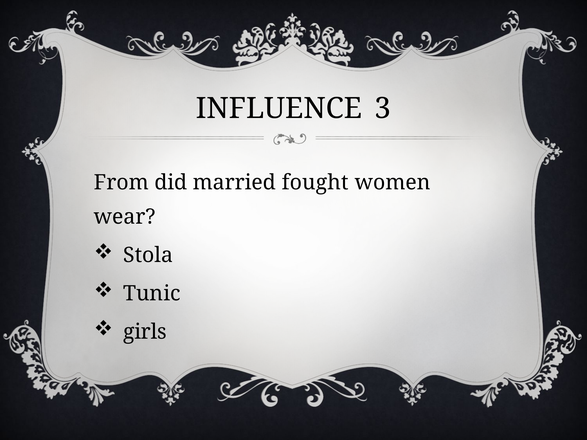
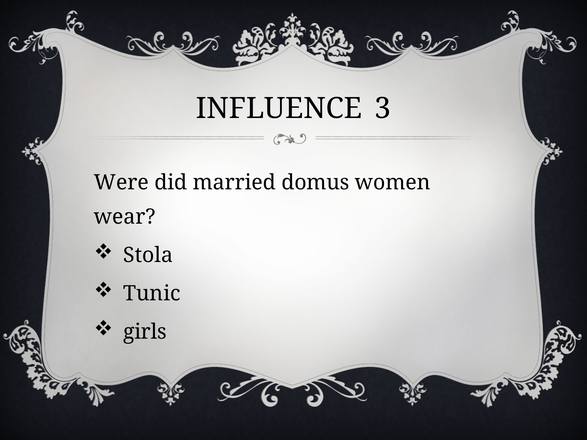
From: From -> Were (121, 183)
fought: fought -> domus (315, 183)
